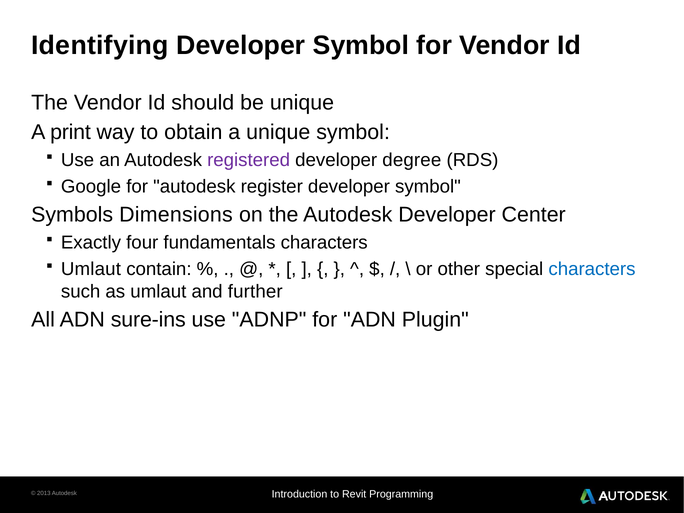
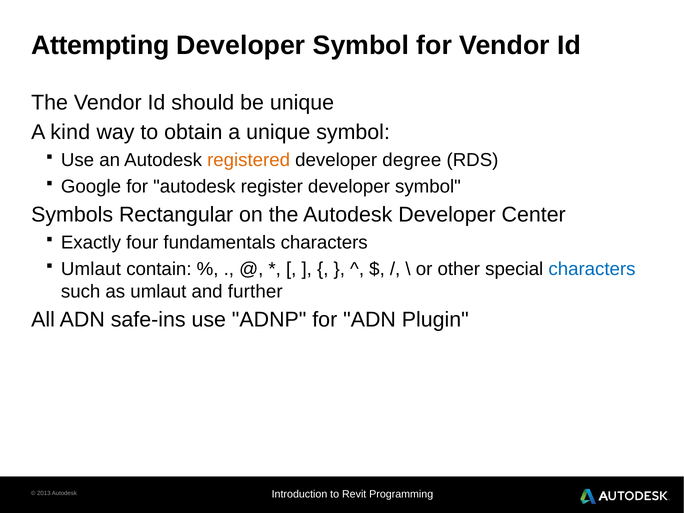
Identifying: Identifying -> Attempting (100, 46)
print: print -> kind (70, 132)
registered colour: purple -> orange (249, 160)
Dimensions: Dimensions -> Rectangular (176, 215)
sure-ins: sure-ins -> safe-ins (148, 320)
